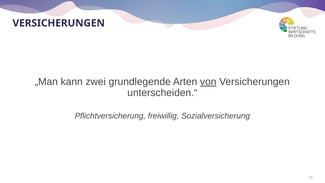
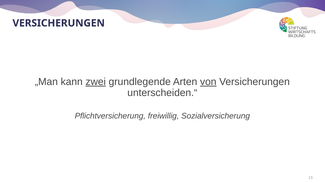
zwei underline: none -> present (96, 82)
